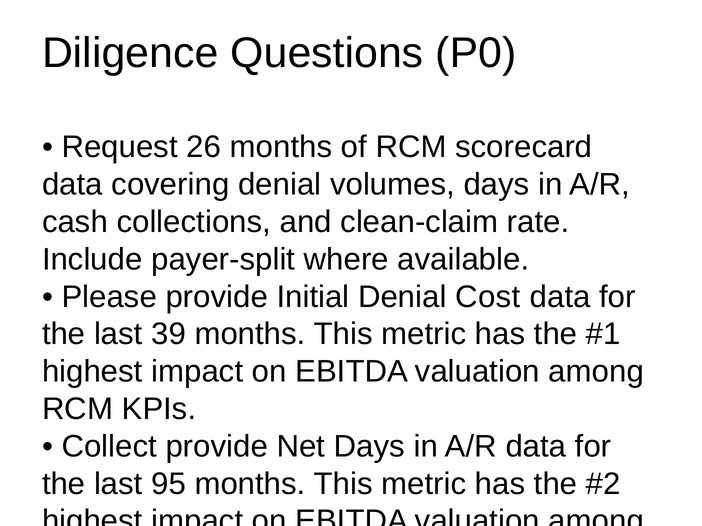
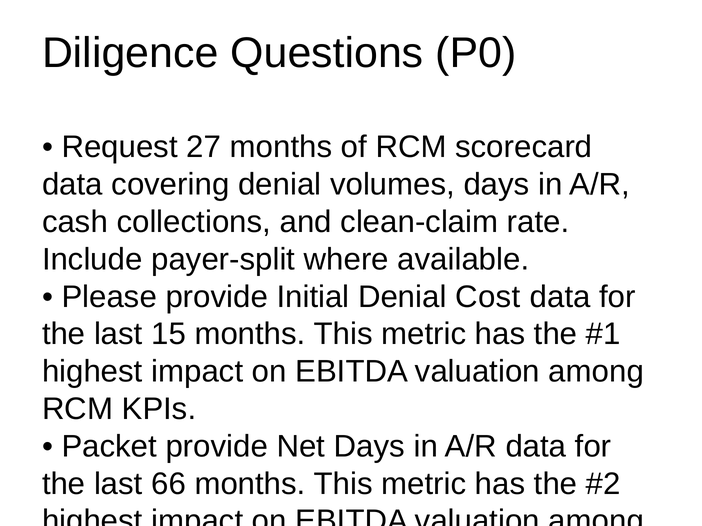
26: 26 -> 27 (204, 147)
39: 39 -> 15 (169, 334)
Collect: Collect -> Packet (109, 447)
95: 95 -> 66 (169, 484)
